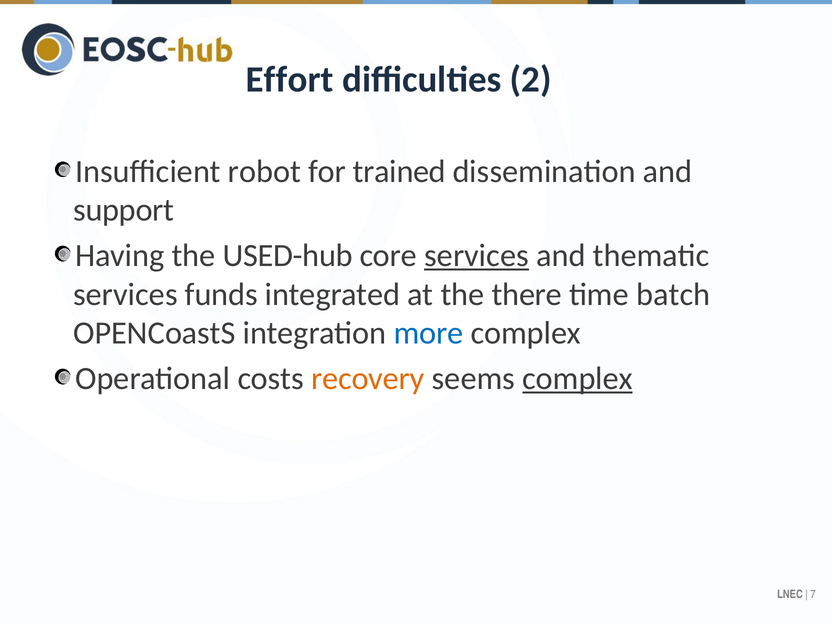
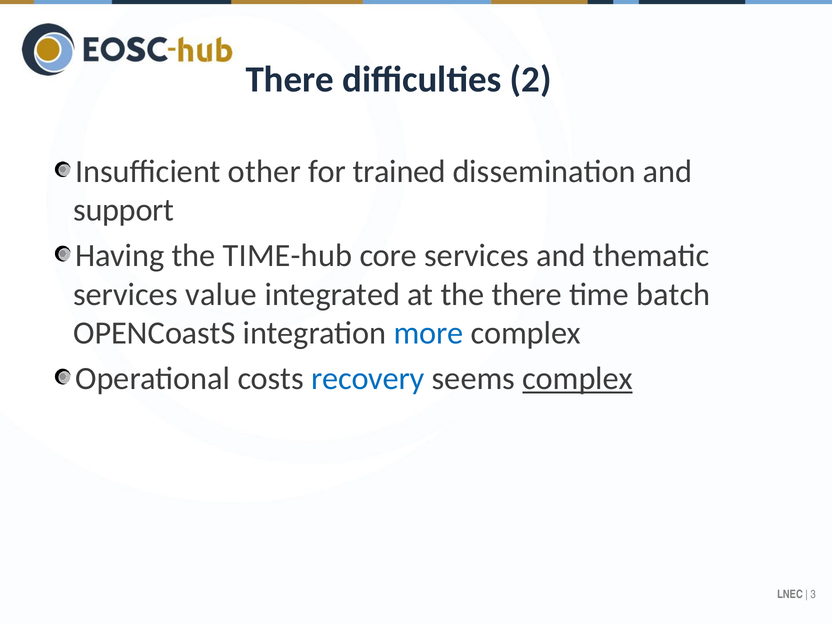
Effort: Effort -> There (290, 80)
robot: robot -> other (264, 171)
USED-hub: USED-hub -> TIME-hub (288, 256)
services underline: present -> none (477, 256)
funds: funds -> value (221, 294)
recovery colour: orange -> blue (368, 379)
7: 7 -> 3 (813, 594)
